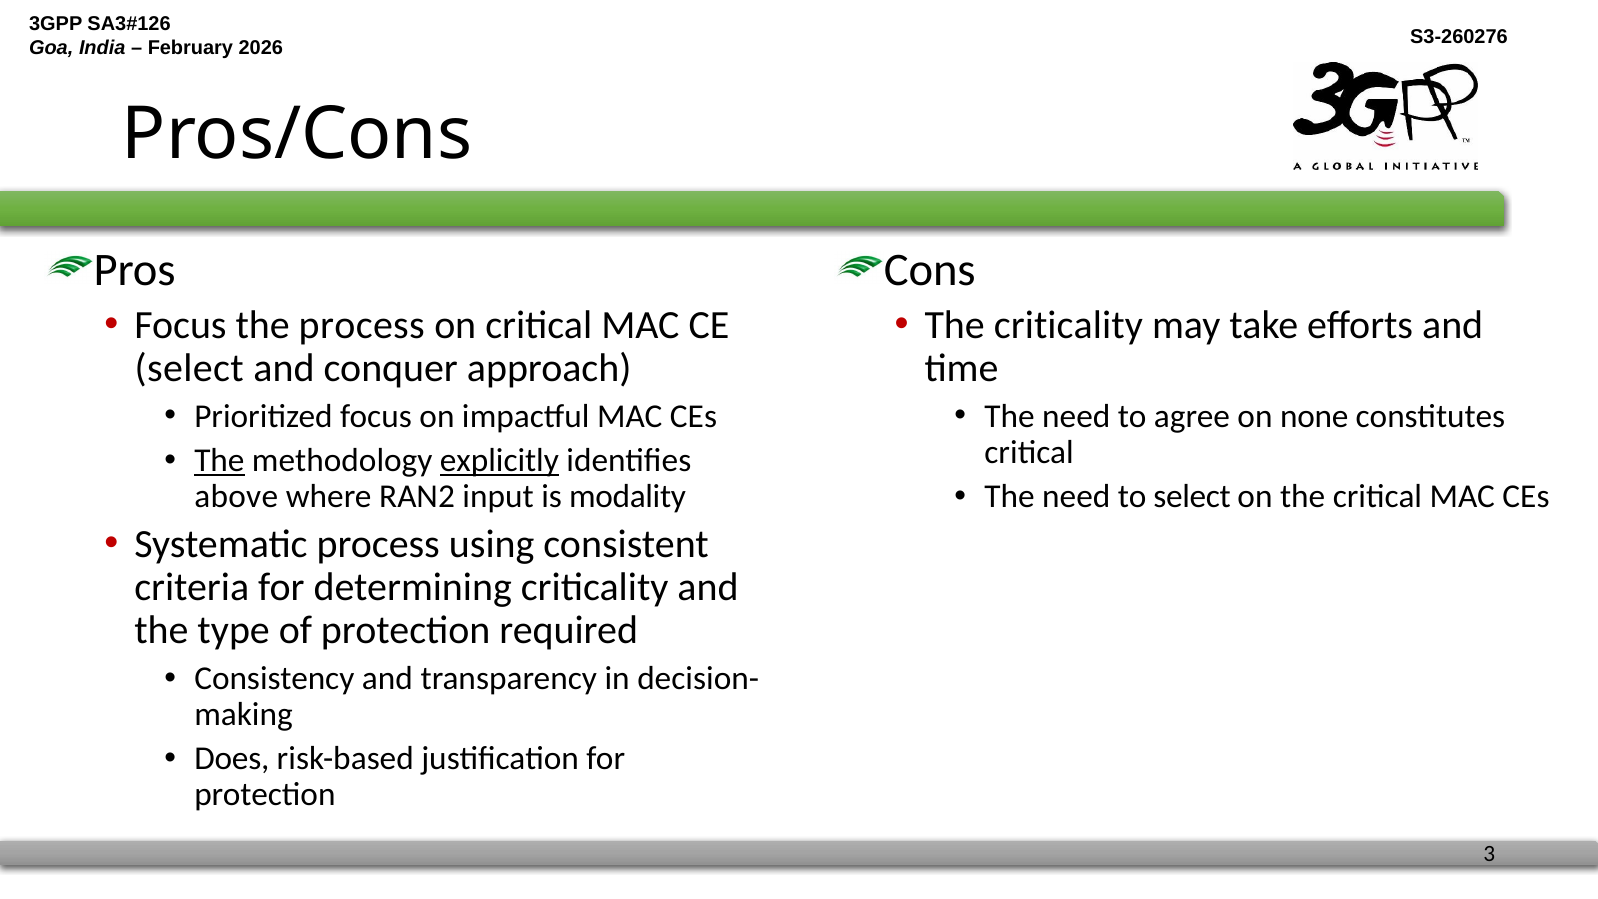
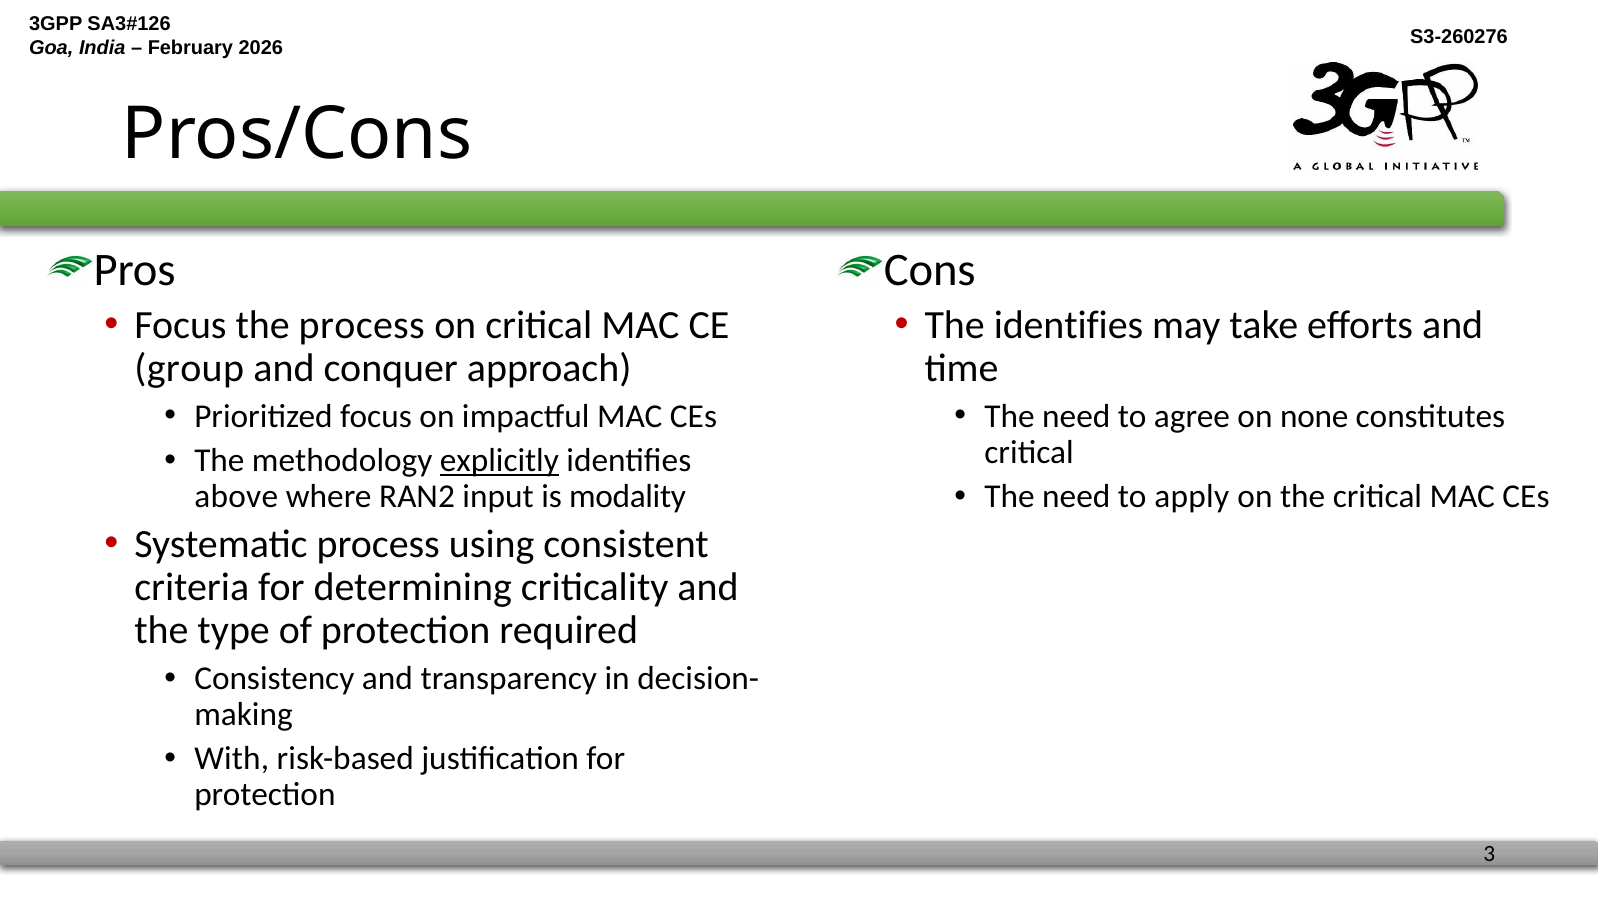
The criticality: criticality -> identifies (1068, 325)
select: select -> group (189, 368)
The underline: present -> none (219, 461)
to select: select -> apply (1192, 496)
Does: Does -> With (232, 759)
